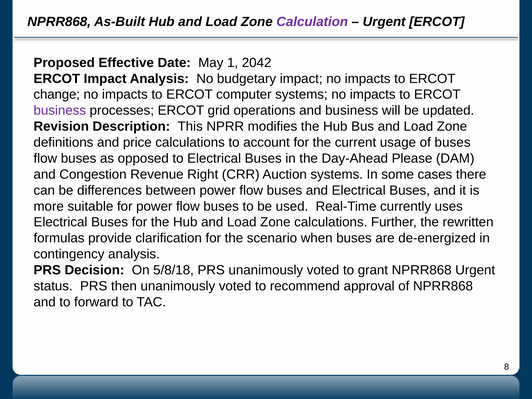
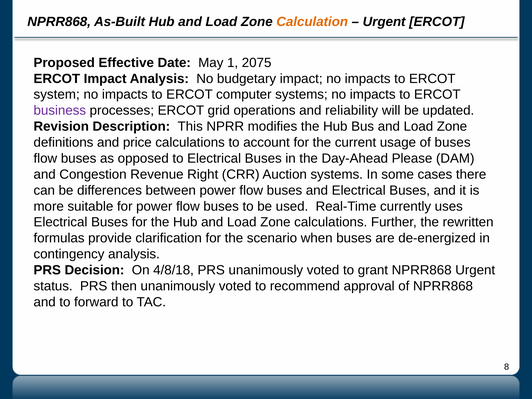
Calculation colour: purple -> orange (312, 22)
2042: 2042 -> 2075 (257, 63)
change: change -> system (57, 95)
and business: business -> reliability (352, 111)
5/8/18: 5/8/18 -> 4/8/18 (174, 270)
